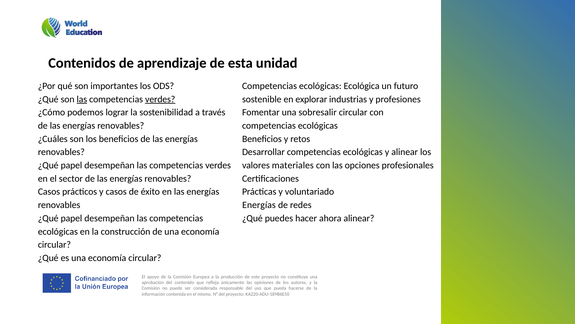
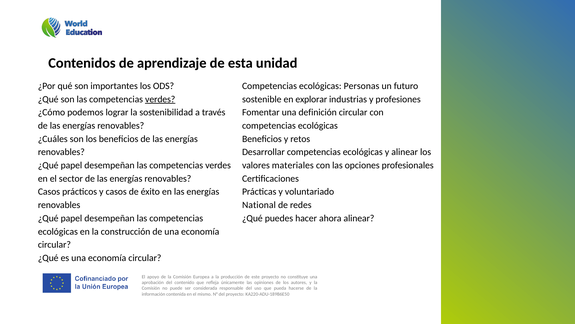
Ecológica: Ecológica -> Personas (362, 86)
las underline: present -> none (82, 99)
sobresalir: sobresalir -> definición (318, 112)
Energías: Energías -> National (259, 205)
